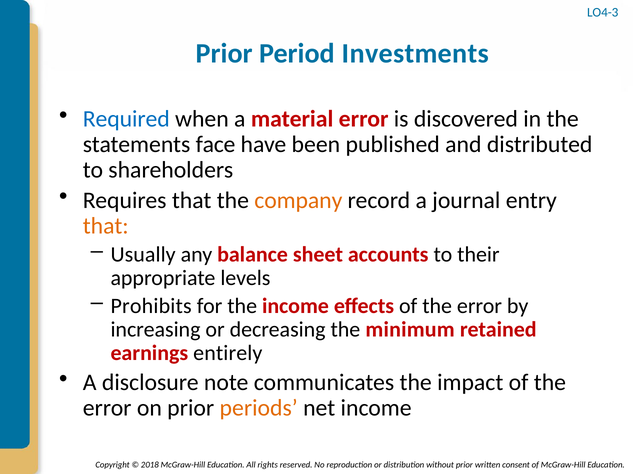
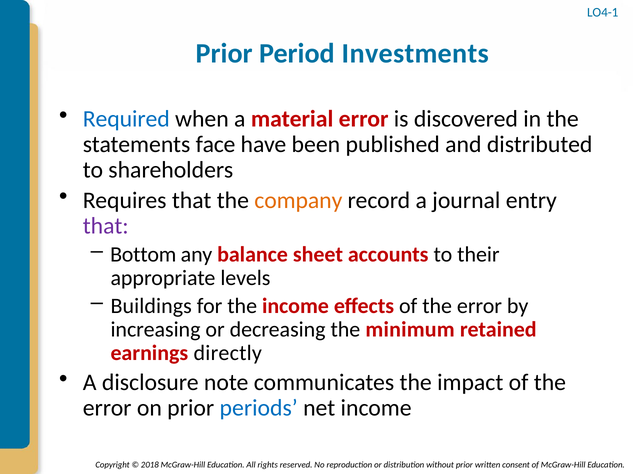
LO4-3: LO4-3 -> LO4-1 (603, 12)
that colour: orange -> purple (106, 226)
Usually: Usually -> Bottom (143, 255)
Prohibits: Prohibits -> Buildings (151, 306)
entirely: entirely -> directly (228, 354)
periods colour: orange -> blue (259, 409)
